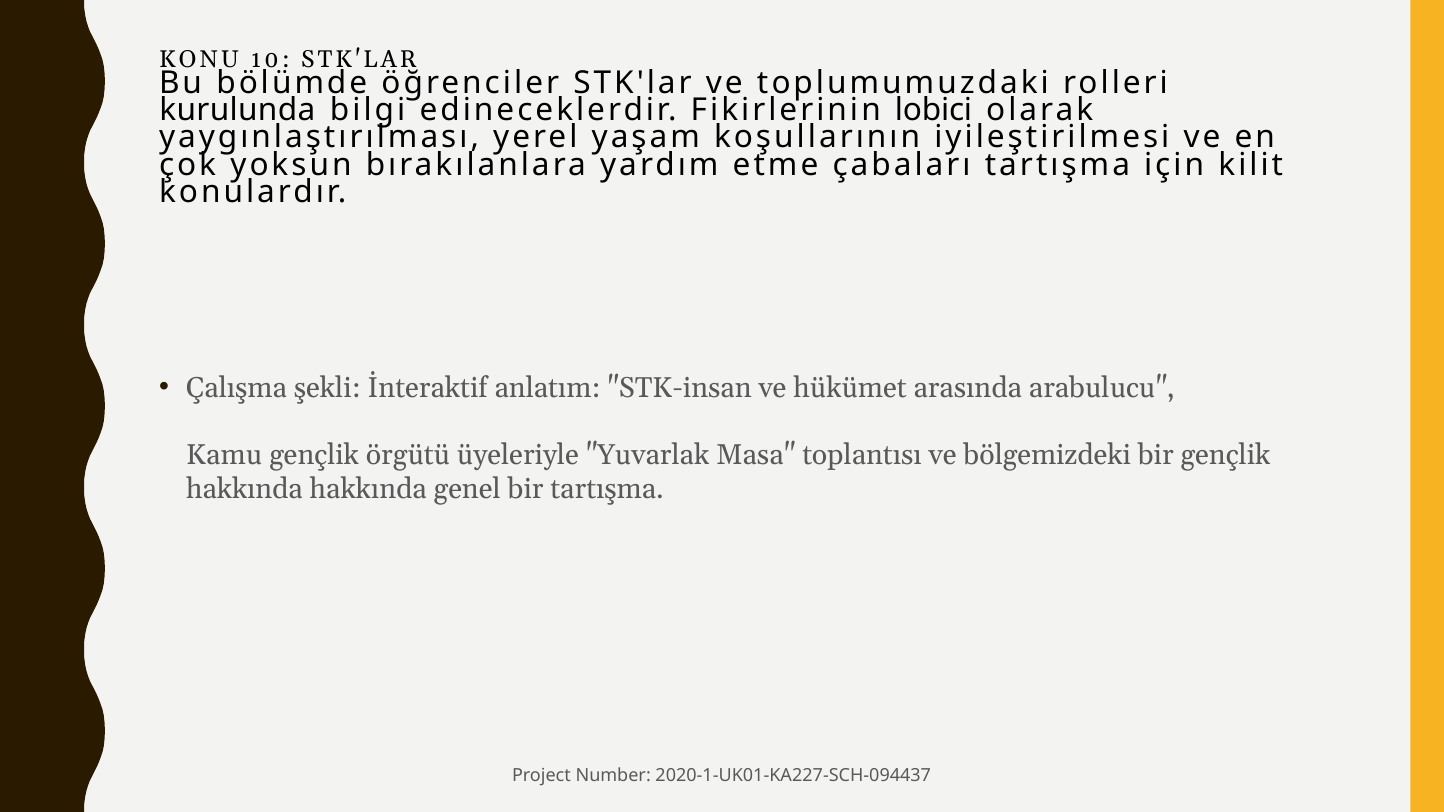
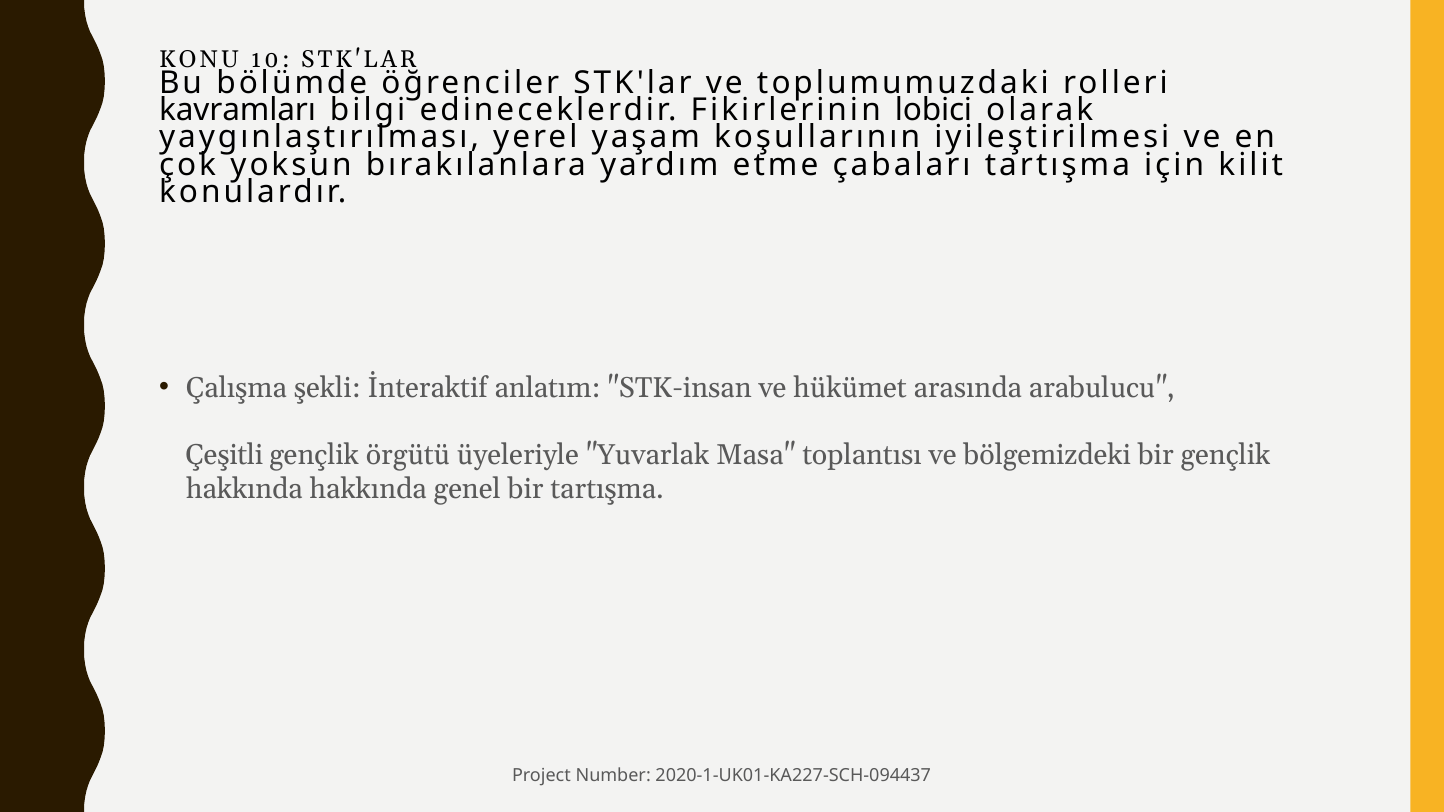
kurulunda: kurulunda -> kavramları (238, 110)
Kamu: Kamu -> Çeşitli (224, 456)
